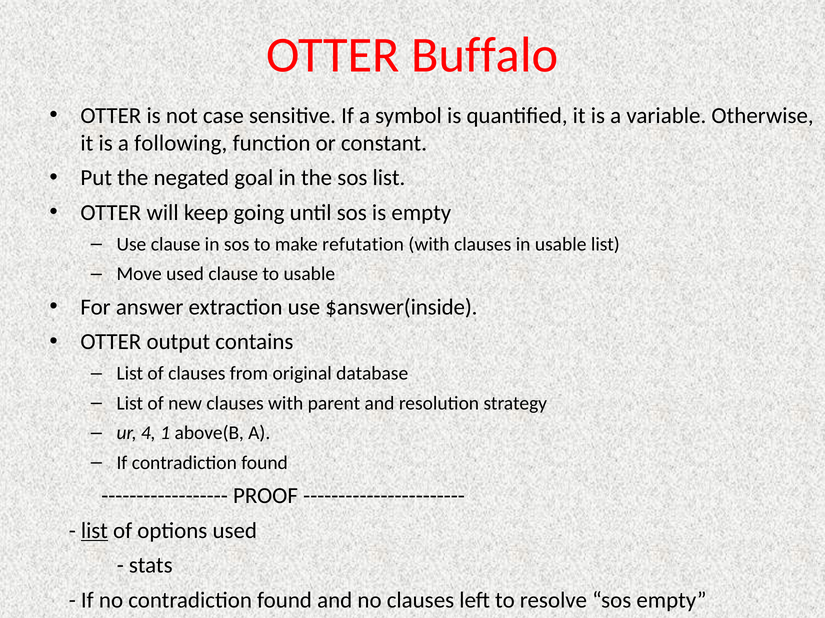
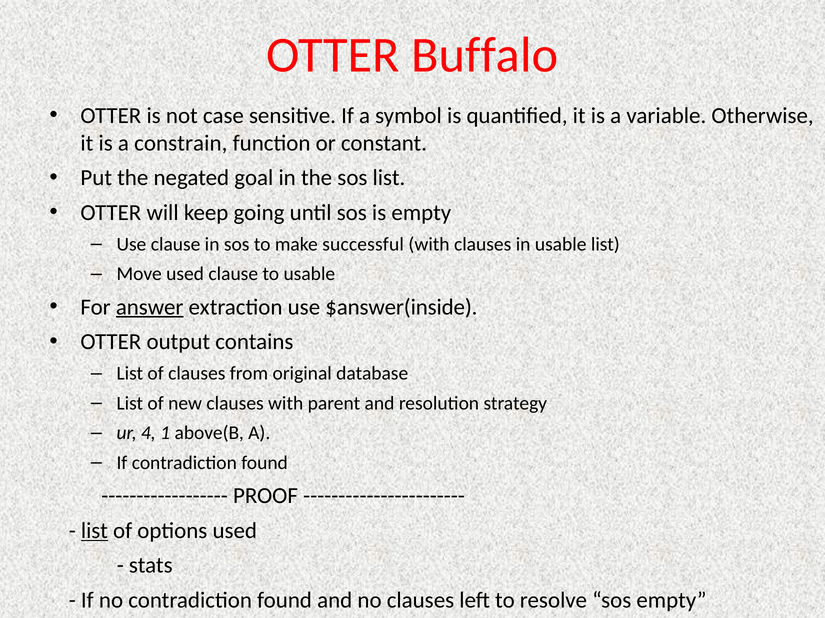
following: following -> constrain (181, 143)
refutation: refutation -> successful (363, 245)
answer underline: none -> present (150, 307)
